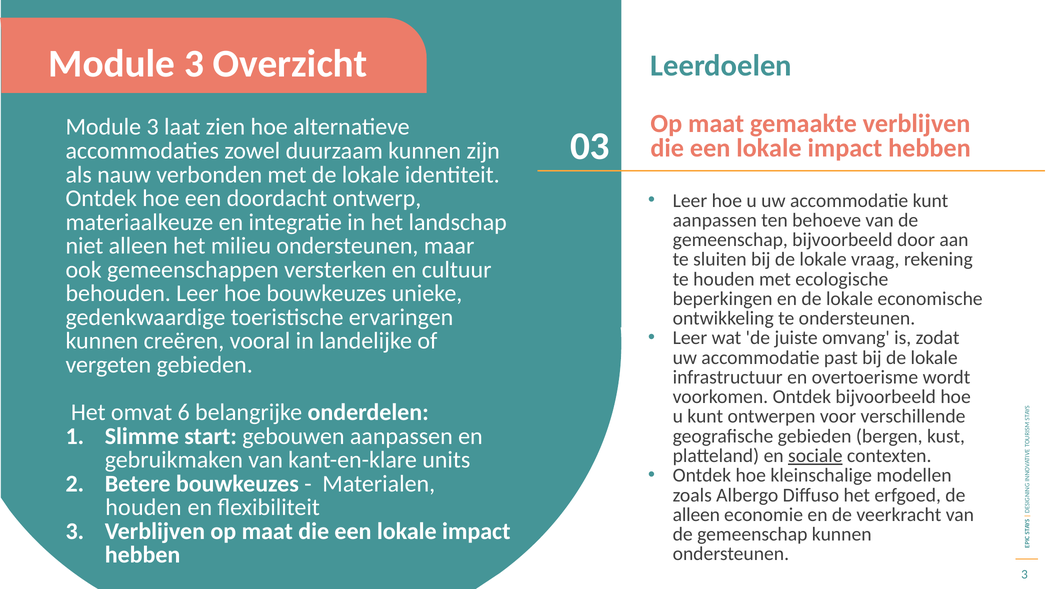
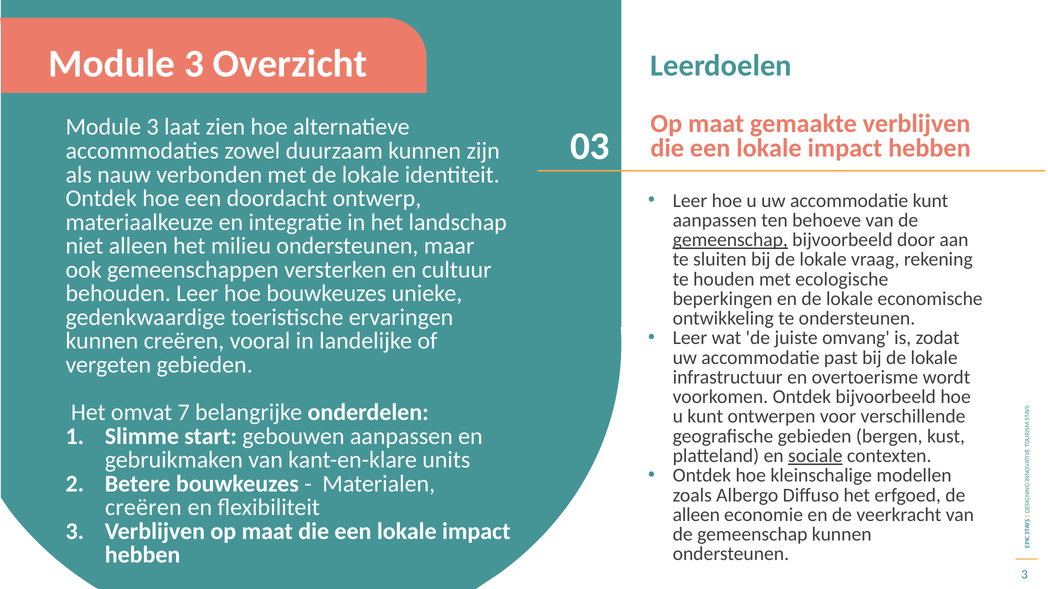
gemeenschap underline: none -> present (730, 240)
6: 6 -> 7 (184, 413)
houden: houden -> creëren (143, 508)
